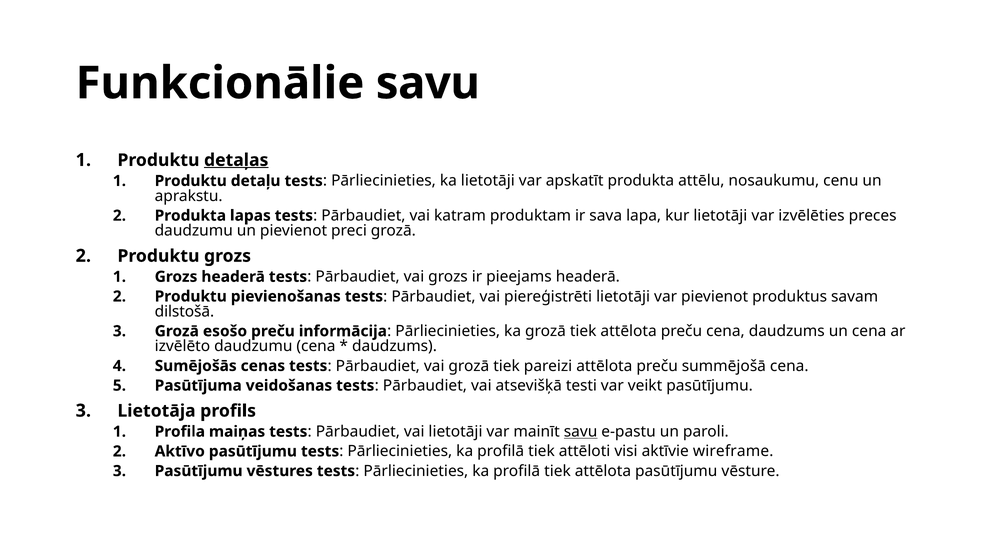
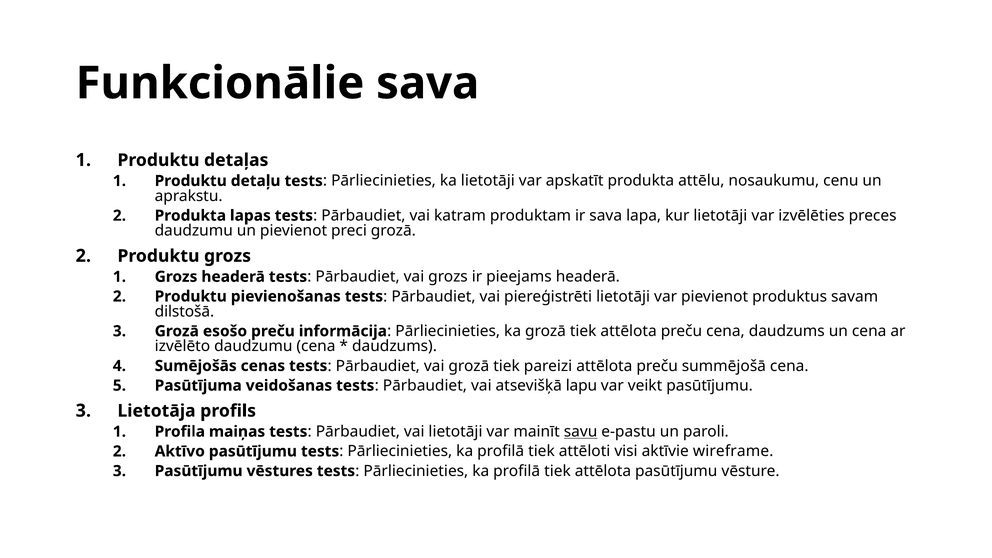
Funkcionālie savu: savu -> sava (428, 83)
detaļas underline: present -> none (236, 160)
testi: testi -> lapu (581, 386)
